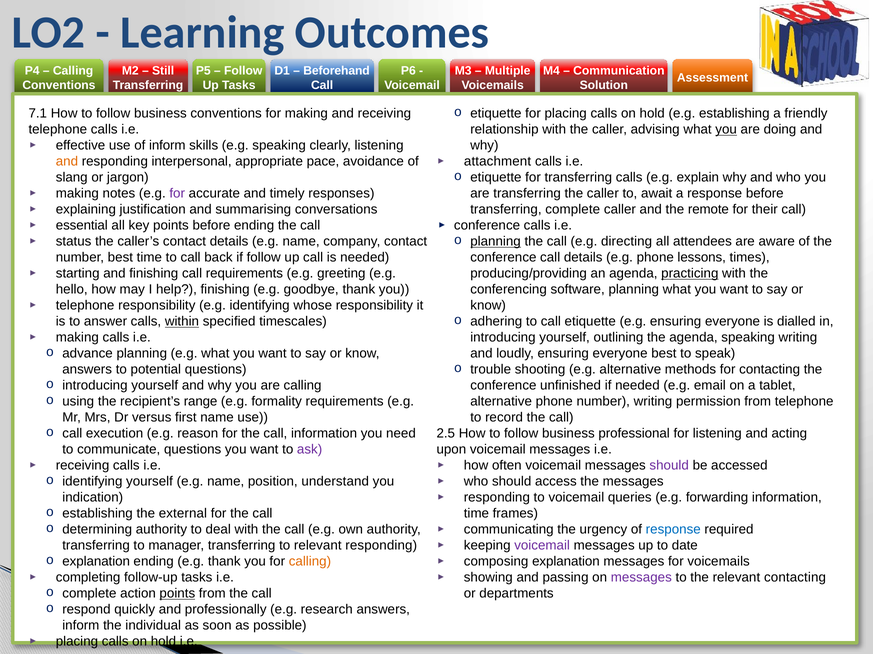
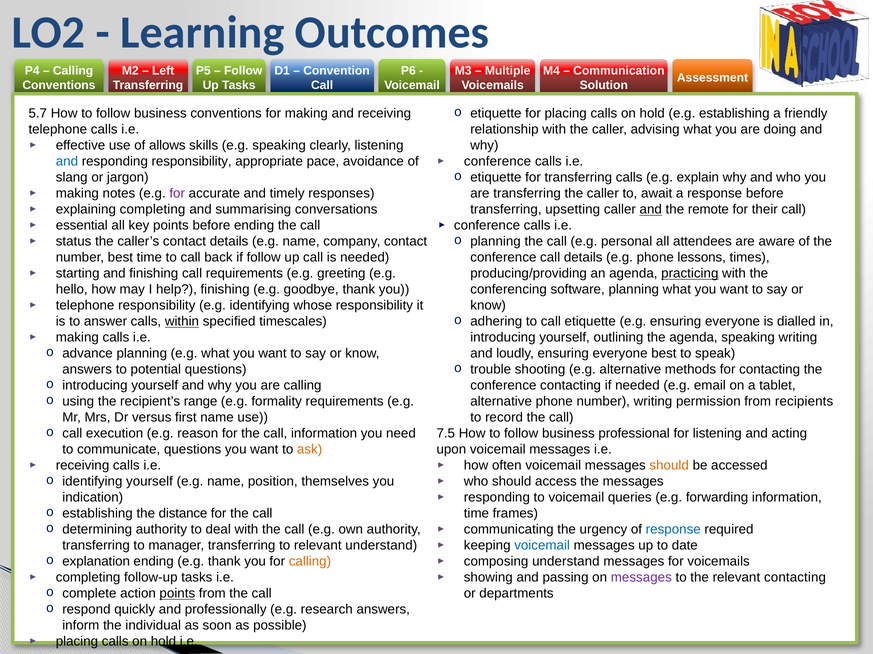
Still: Still -> Left (163, 71)
Beforehand: Beforehand -> Convention (336, 71)
7.1: 7.1 -> 5.7 (38, 114)
you underline: present -> none (726, 130)
of inform: inform -> allows (167, 146)
and colour: orange -> blue (67, 162)
responding interpersonal: interpersonal -> responsibility (192, 162)
attachment: attachment -> conference (498, 162)
transferring complete: complete -> upsetting (573, 210)
and underline: none -> present (651, 210)
explaining justification: justification -> completing (153, 210)
planning underline: present -> none (496, 242)
directing: directing -> personal (627, 242)
conference unfinished: unfinished -> contacting (571, 386)
from telephone: telephone -> recipients (804, 402)
2.5: 2.5 -> 7.5 (446, 434)
ask colour: purple -> orange (310, 450)
should colour: purple -> orange (669, 466)
understand: understand -> themselves (335, 482)
external: external -> distance (183, 514)
relevant responding: responding -> understand (381, 546)
voicemail colour: purple -> blue (542, 546)
composing explanation: explanation -> understand (566, 562)
